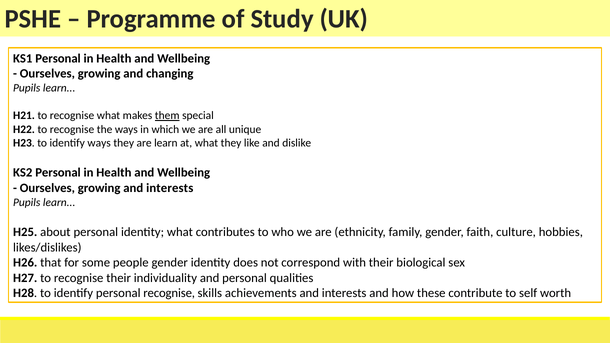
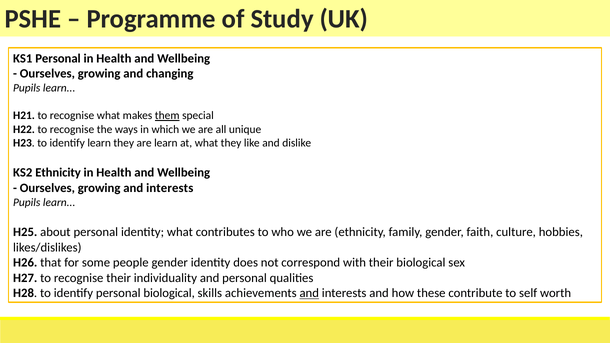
identify ways: ways -> learn (99, 143)
KS2 Personal: Personal -> Ethnicity (58, 173)
personal recognise: recognise -> biological (169, 293)
and underline: none -> present (309, 293)
